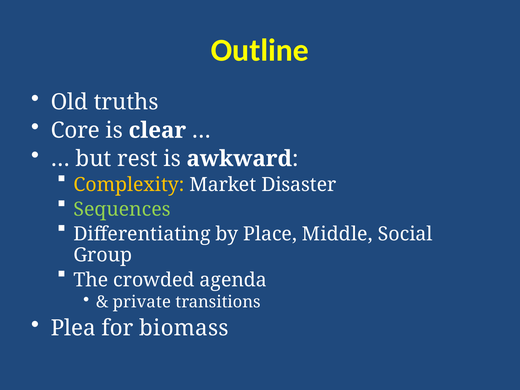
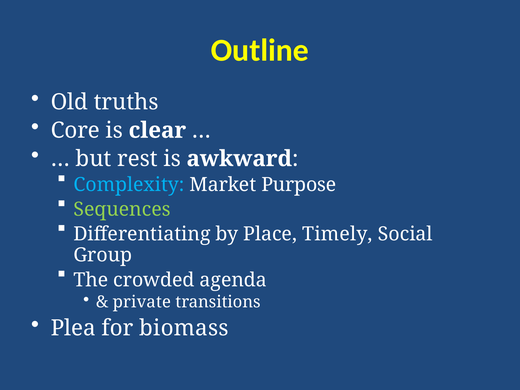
Complexity colour: yellow -> light blue (129, 185)
Disaster: Disaster -> Purpose (299, 185)
Middle: Middle -> Timely (337, 234)
